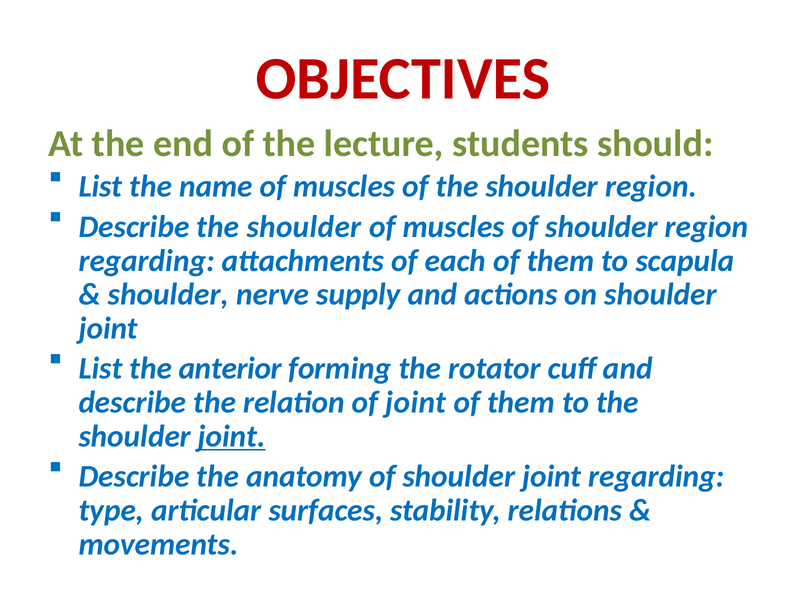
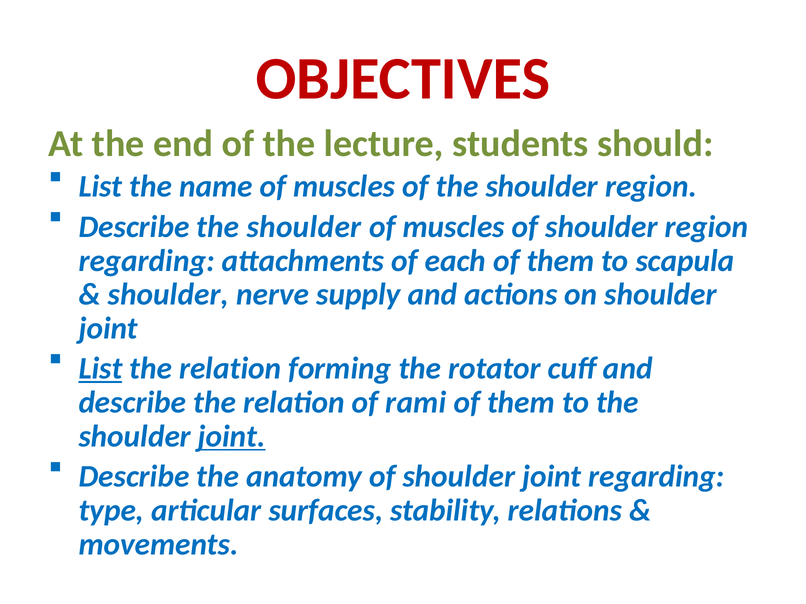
List underline: none -> present (100, 369)
anterior: anterior -> relation (230, 369)
of joint: joint -> rami (416, 403)
